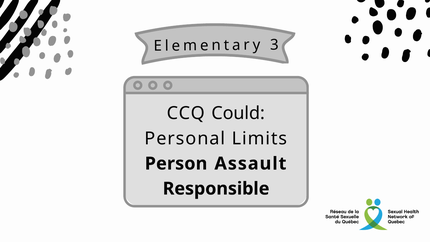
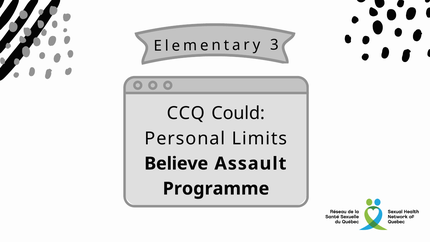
Person: Person -> Believe (176, 164)
Responsible: Responsible -> Programme (216, 189)
